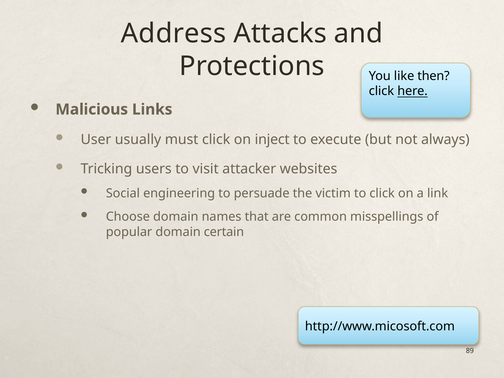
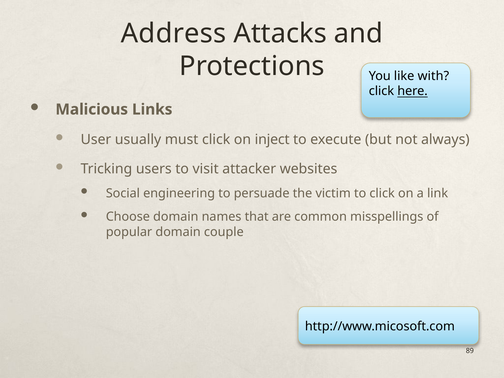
then: then -> with (433, 76)
certain: certain -> couple (224, 232)
